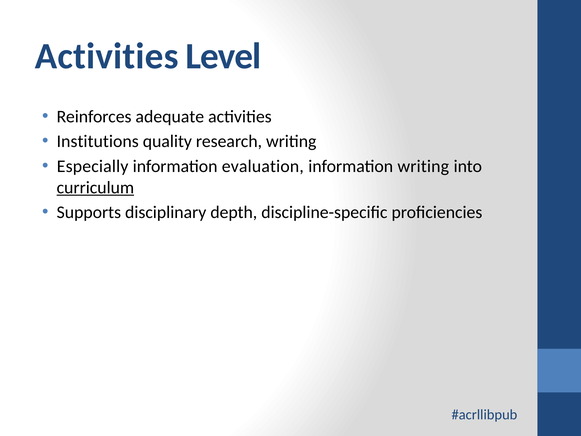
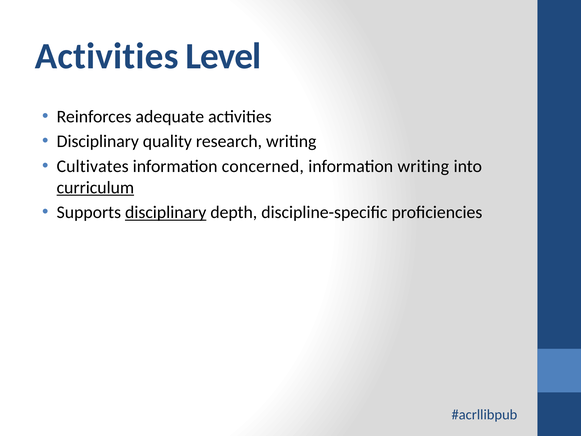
Institutions: Institutions -> Disciplinary (98, 141)
Especially: Especially -> Cultivates (93, 166)
evaluation: evaluation -> concerned (263, 166)
disciplinary underline: none -> present (166, 212)
